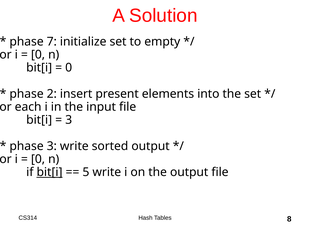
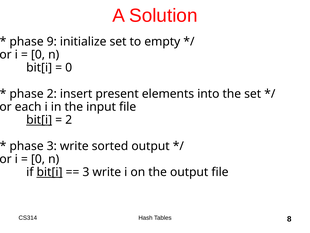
7: 7 -> 9 (52, 42)
bit[i underline: none -> present (39, 120)
3: 3 -> 2 (69, 120)
5: 5 -> 3 (86, 172)
